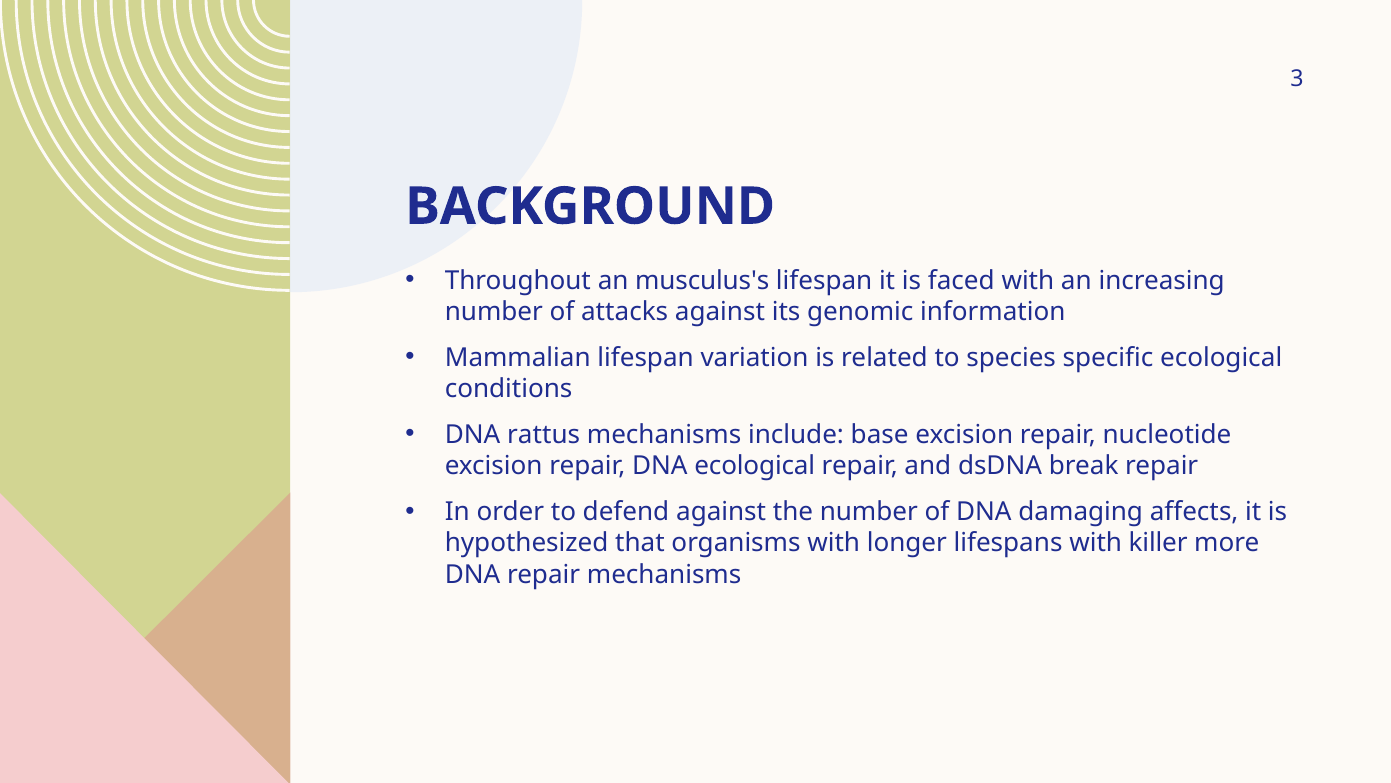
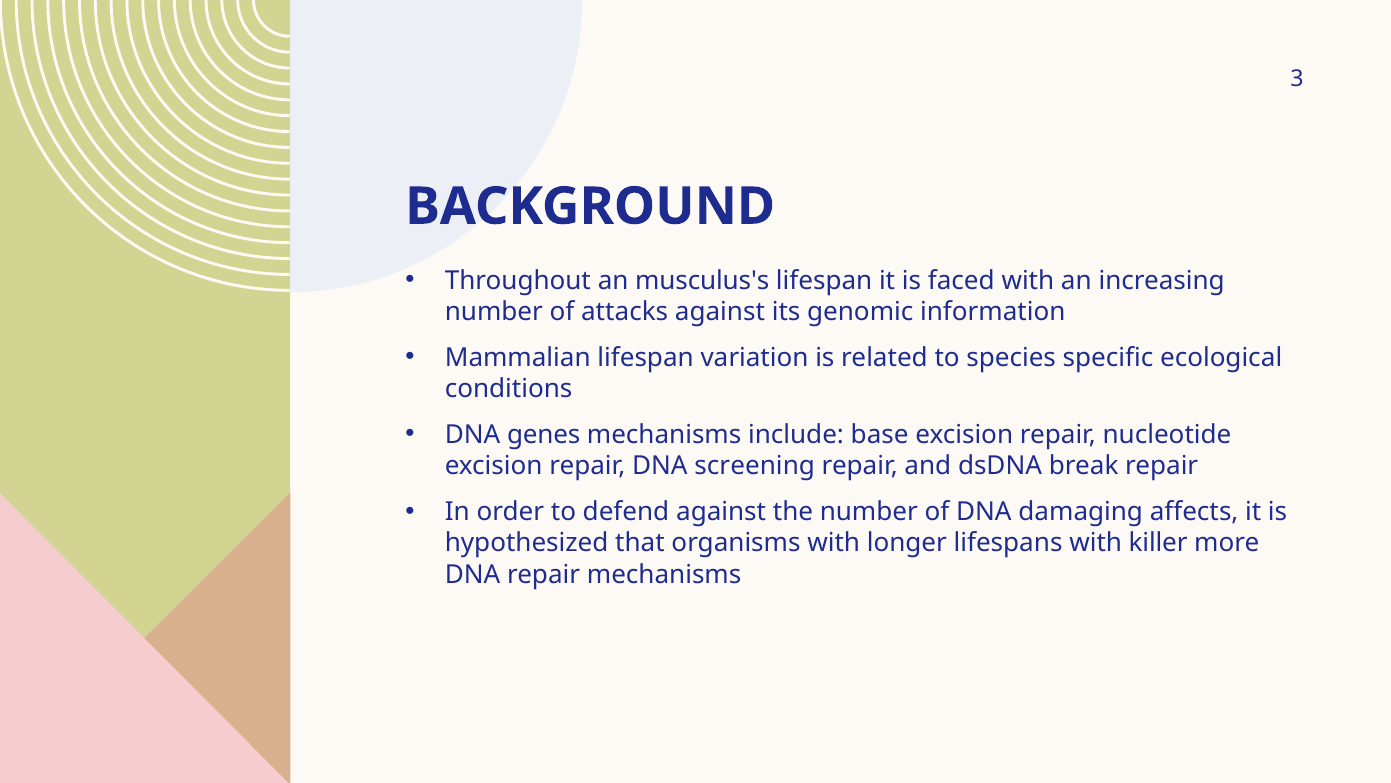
rattus: rattus -> genes (544, 434)
DNA ecological: ecological -> screening (755, 466)
